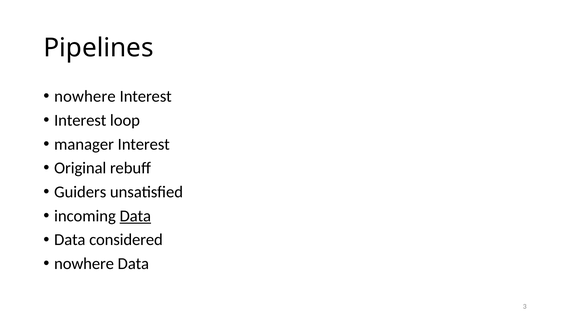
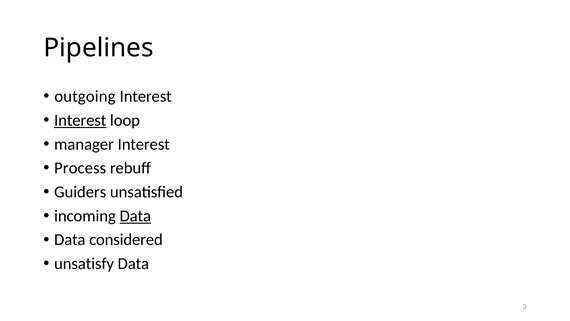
nowhere: nowhere -> outgoing (85, 96)
Interest underline: none -> present (80, 120)
Original: Original -> Process (80, 168)
nowhere: nowhere -> unsatisfy (84, 263)
